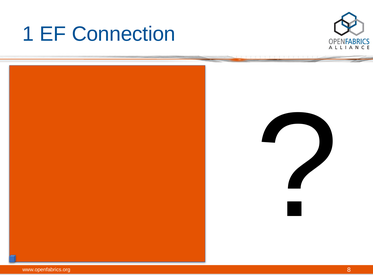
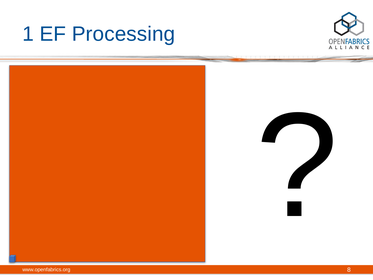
Connection: Connection -> Processing (123, 34)
